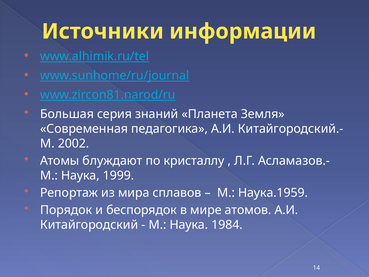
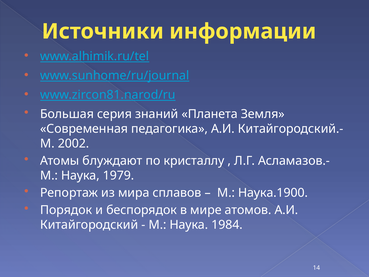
1999: 1999 -> 1979 (119, 175)
Наука.1959: Наука.1959 -> Наука.1900 (273, 193)
